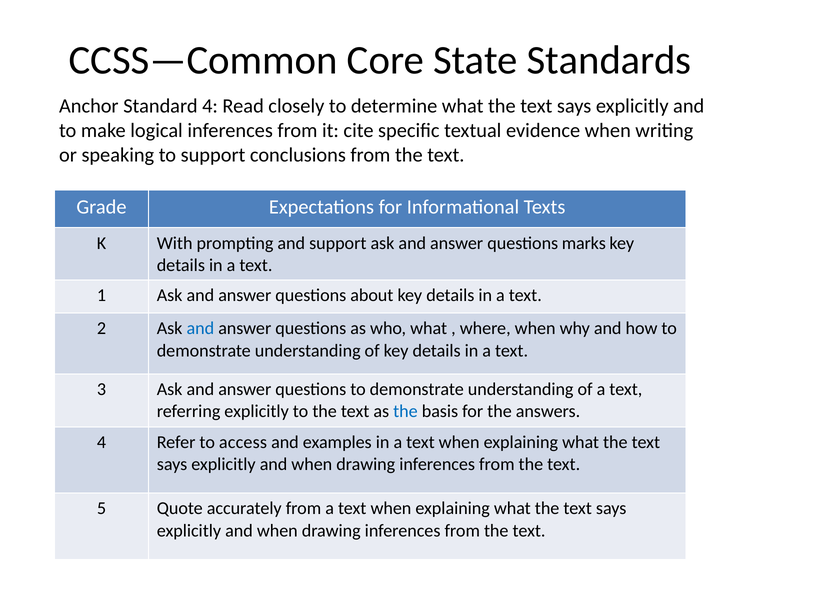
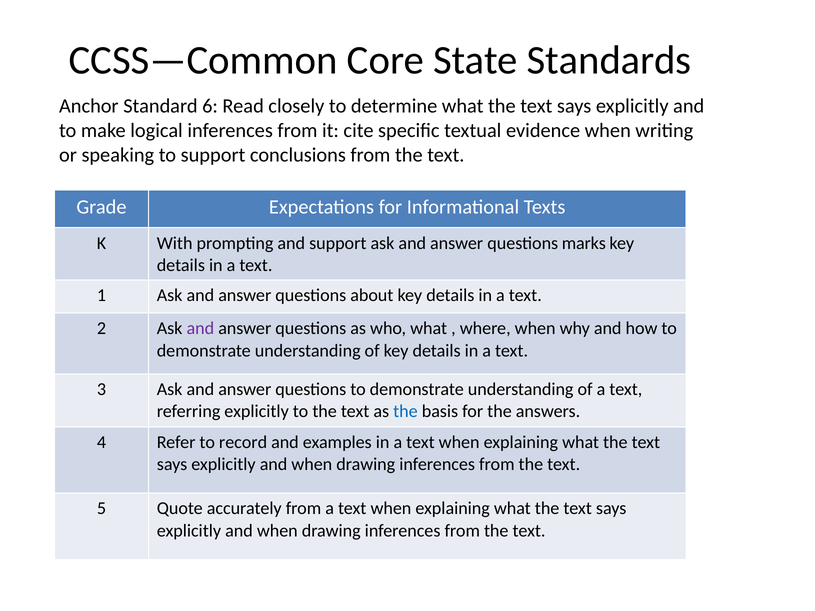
Standard 4: 4 -> 6 (210, 106)
and colour: blue -> purple (200, 329)
access: access -> record (243, 442)
